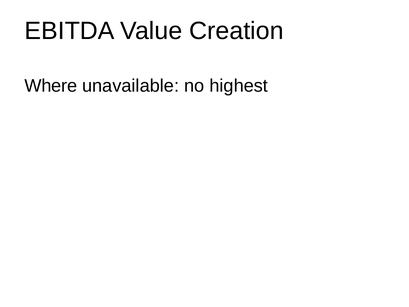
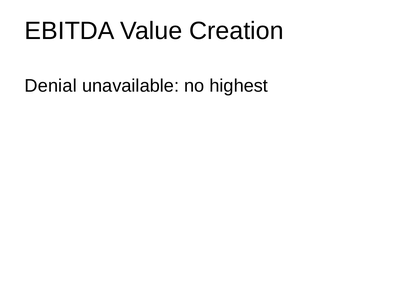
Where: Where -> Denial (51, 86)
